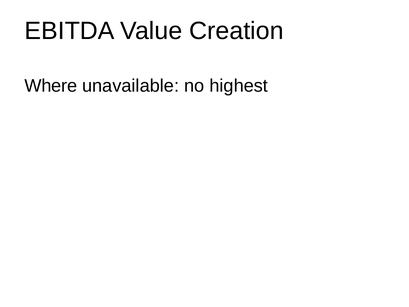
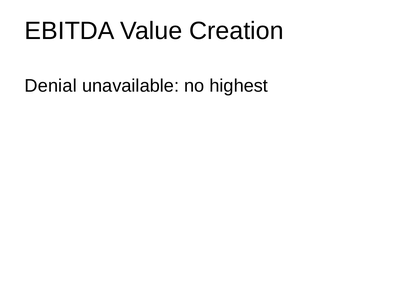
Where: Where -> Denial (51, 86)
